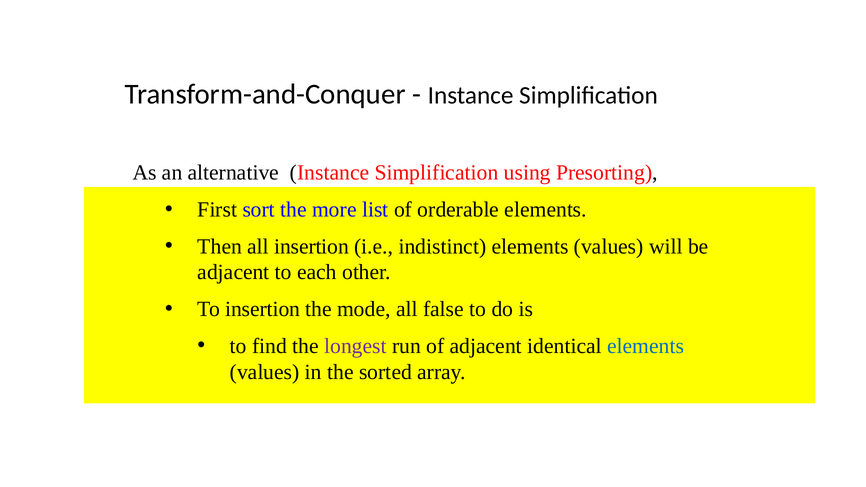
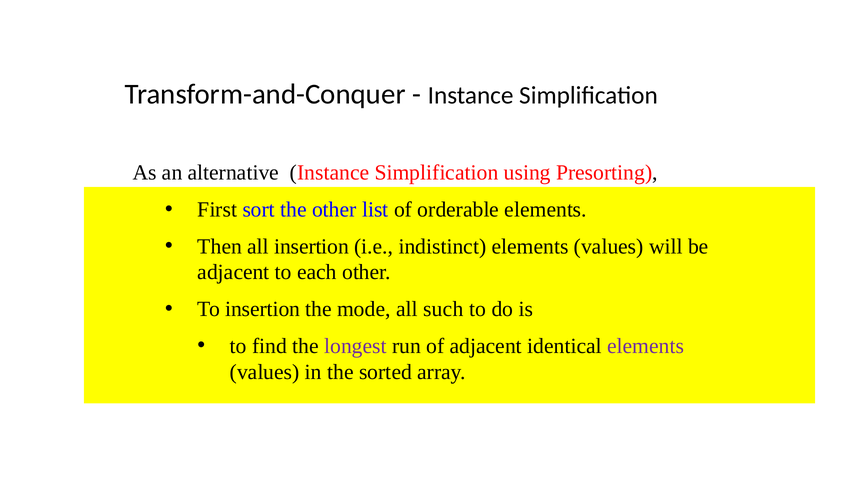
the more: more -> other (334, 210)
false: false -> such (443, 309)
elements colour: blue -> purple (646, 346)
